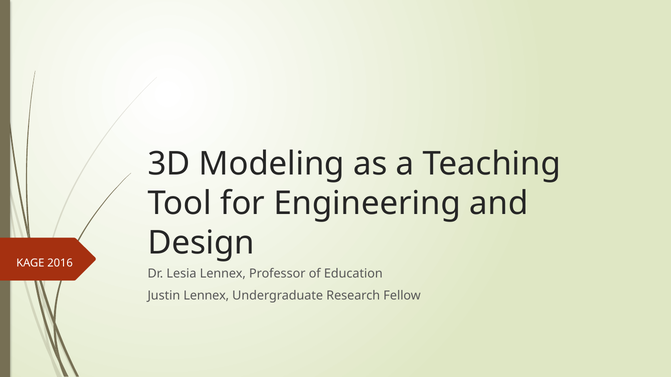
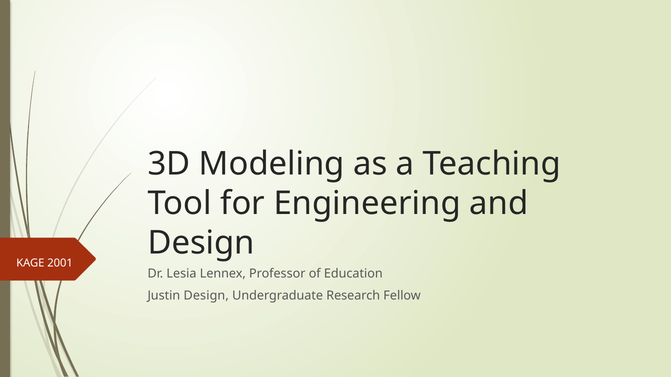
2016: 2016 -> 2001 (60, 264)
Justin Lennex: Lennex -> Design (206, 296)
